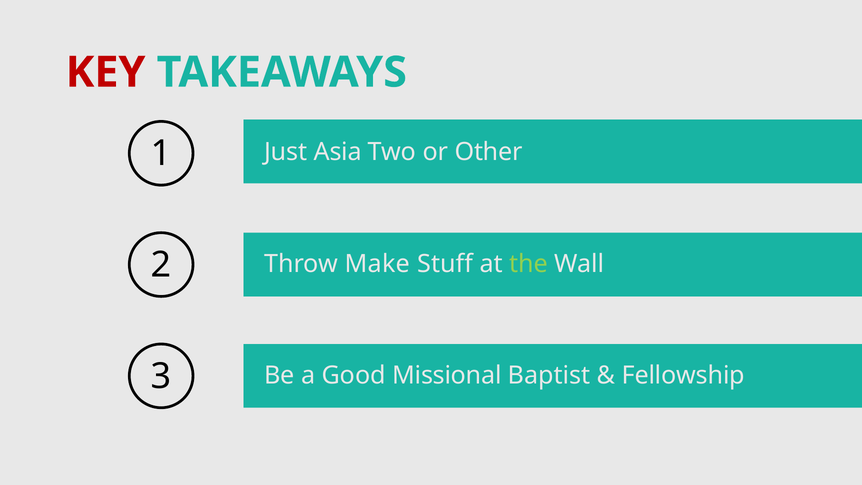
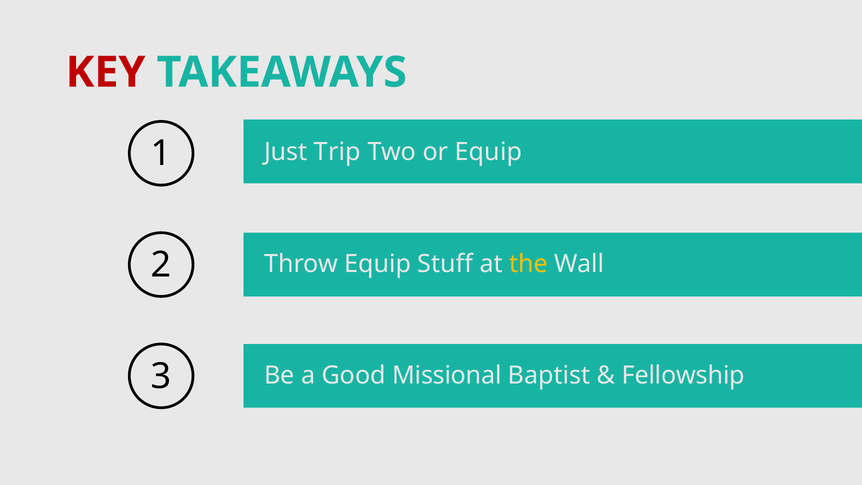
Asia: Asia -> Trip (337, 152)
or Other: Other -> Equip (488, 152)
Throw Make: Make -> Equip (378, 264)
the colour: light green -> yellow (529, 264)
